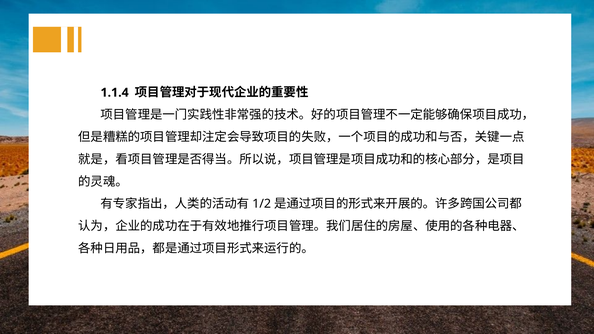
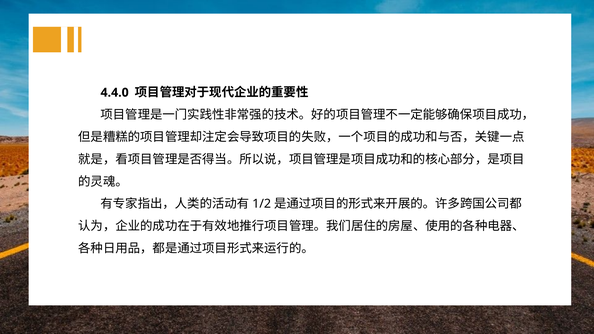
1.1.4: 1.1.4 -> 4.4.0 (115, 93)
